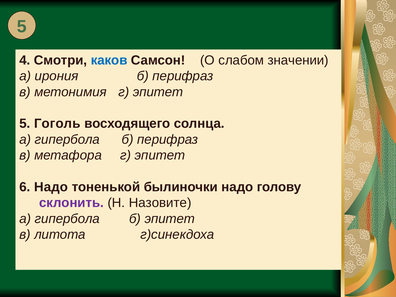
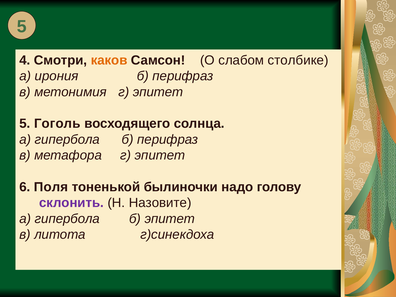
каков colour: blue -> orange (109, 60)
значении: значении -> столбике (298, 60)
6 Надо: Надо -> Поля (51, 187)
